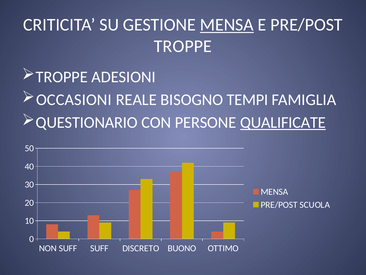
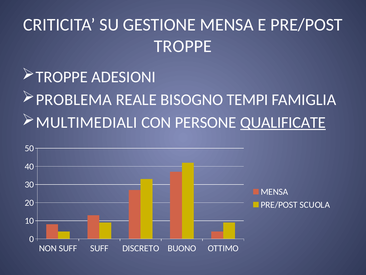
MENSA underline: present -> none (227, 25)
OCCASIONI: OCCASIONI -> PROBLEMA (74, 100)
QUESTIONARIO: QUESTIONARIO -> MULTIMEDIALI (87, 122)
